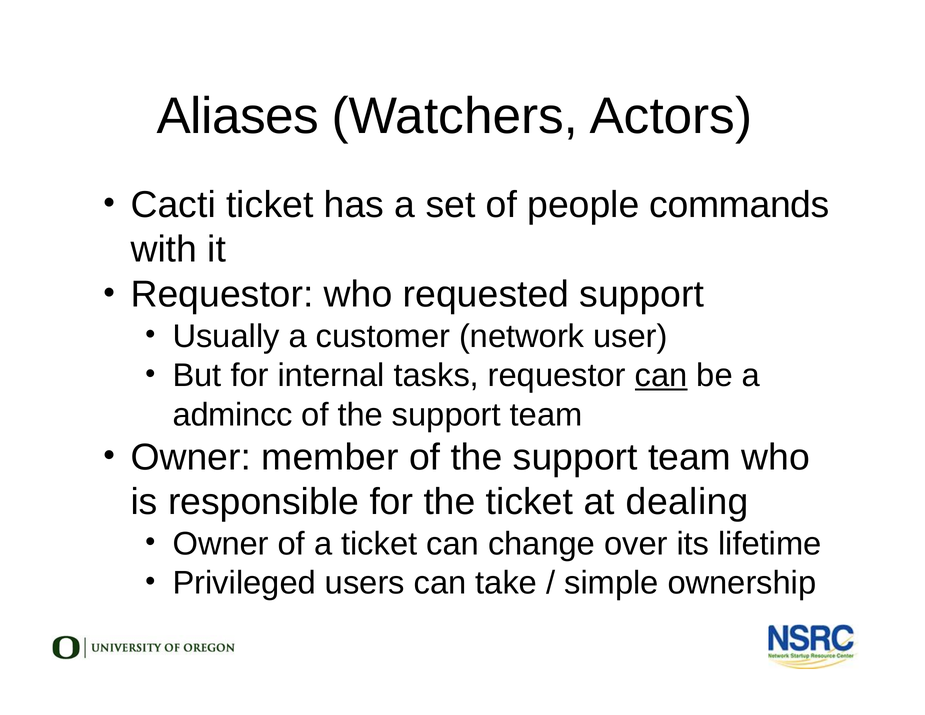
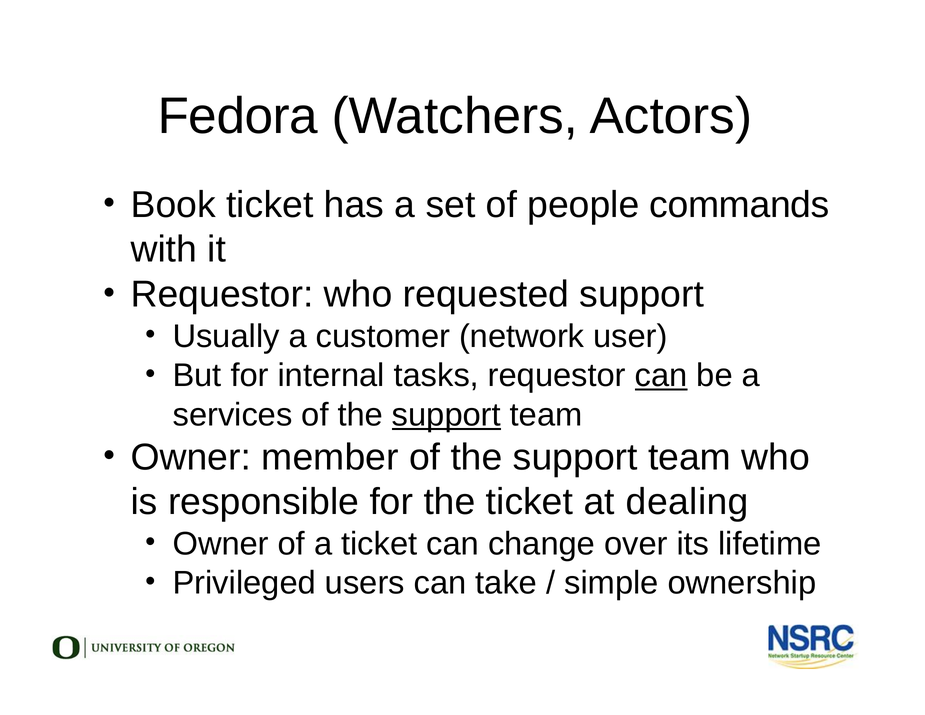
Aliases: Aliases -> Fedora (238, 116)
Cacti: Cacti -> Book (173, 205)
admincc: admincc -> services (233, 415)
support underline: none -> present (446, 415)
